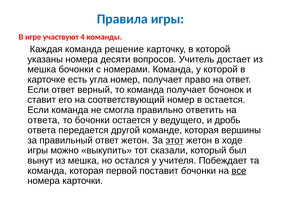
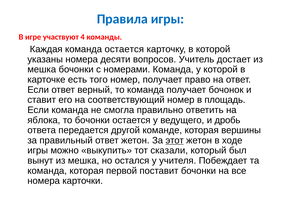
команда решение: решение -> остается (124, 49)
угла: угла -> того (99, 80)
в остается: остается -> площадь (225, 100)
ответа: ответа -> яблока (44, 120)
все underline: present -> none (239, 171)
